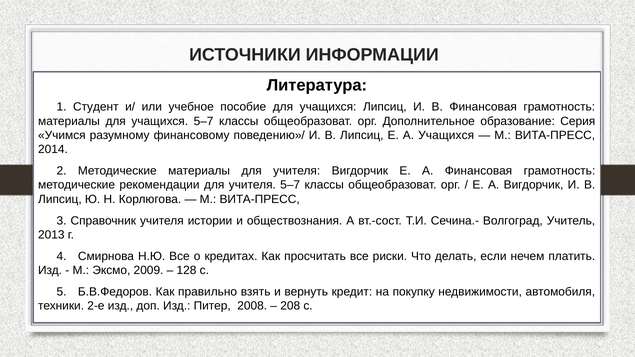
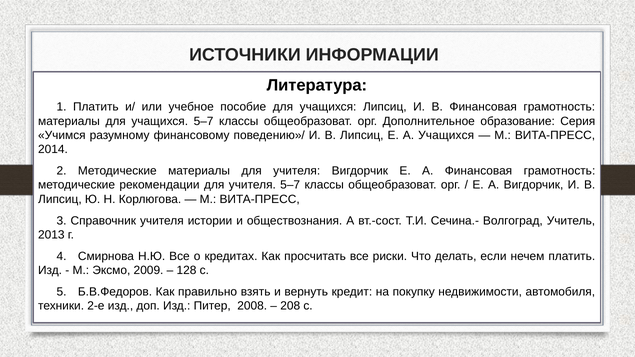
1 Студент: Студент -> Платить (96, 107)
